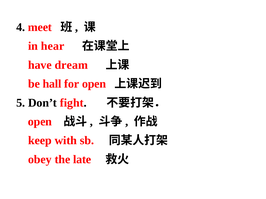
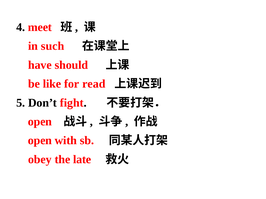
hear: hear -> such (53, 46)
dream: dream -> should (71, 65)
hall: hall -> like (52, 84)
for open: open -> read (94, 84)
keep: keep -> open (40, 141)
